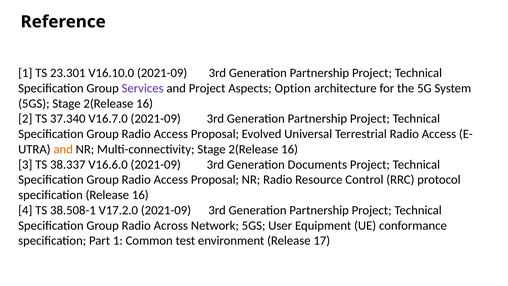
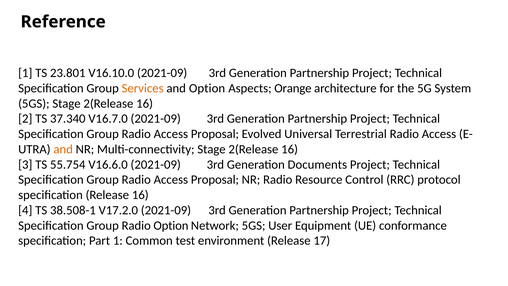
23.301: 23.301 -> 23.801 (68, 73)
Services colour: purple -> orange (143, 88)
and Project: Project -> Option (207, 88)
Option: Option -> Orange (293, 88)
38.337: 38.337 -> 55.754 (68, 164)
Radio Across: Across -> Option (171, 225)
